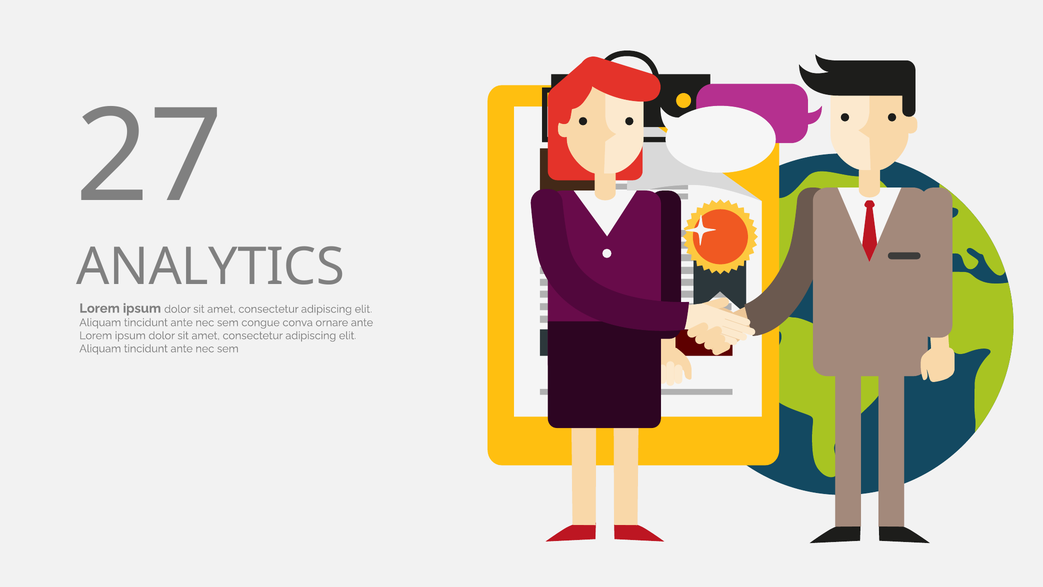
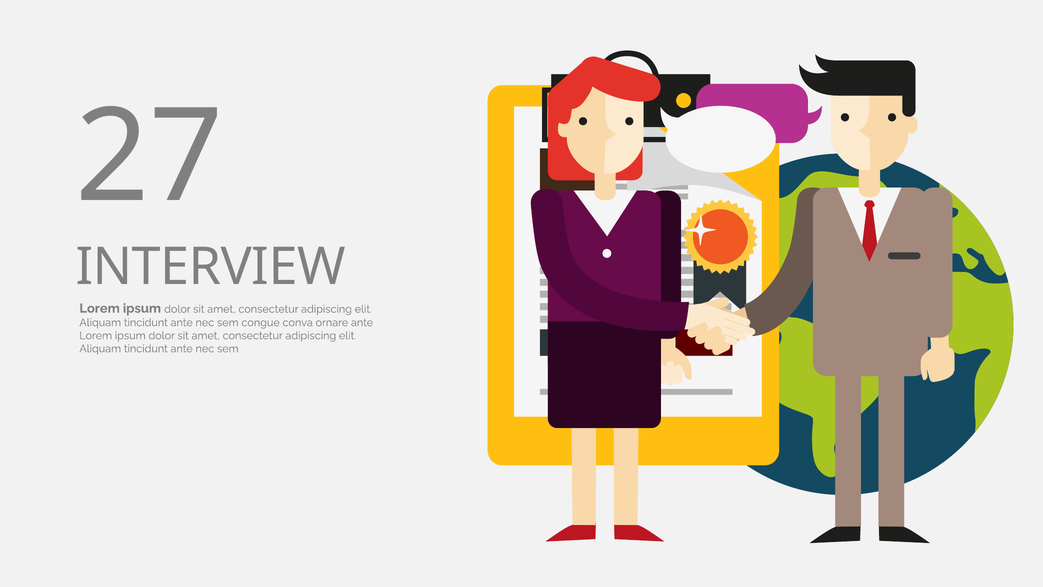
ANALYTICS: ANALYTICS -> INTERVIEW (211, 267)
